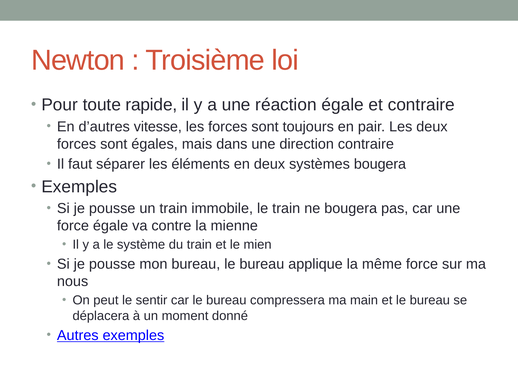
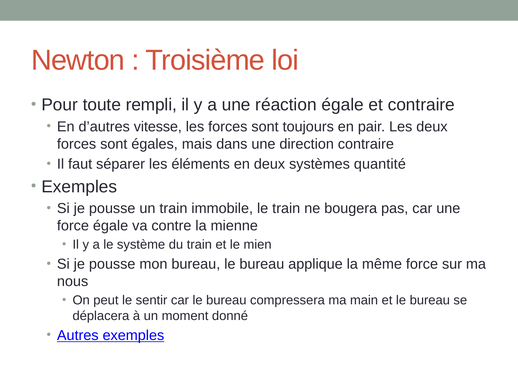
rapide: rapide -> rempli (151, 105)
systèmes bougera: bougera -> quantité (380, 164)
